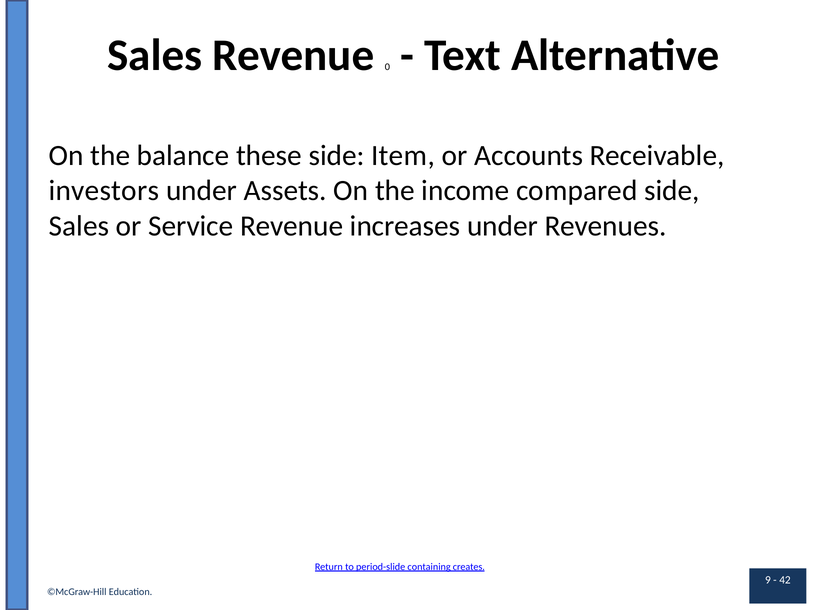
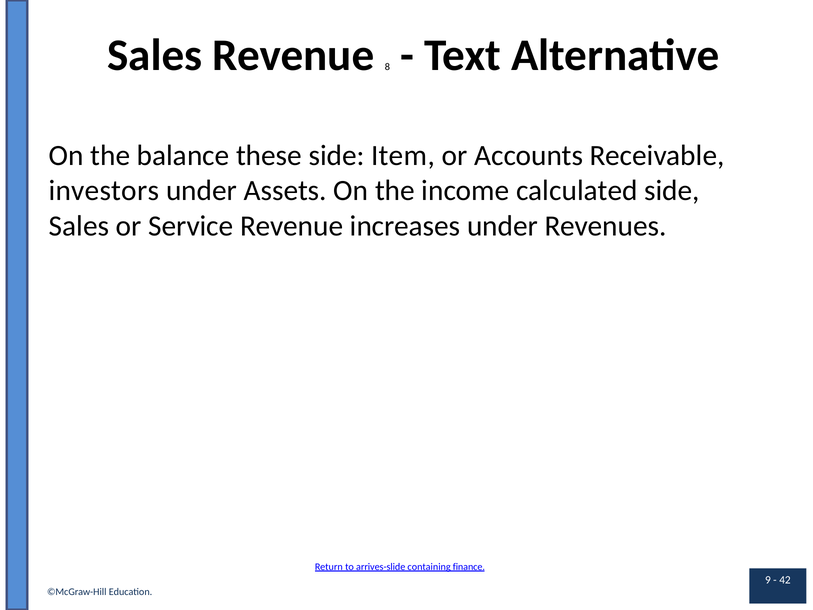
0: 0 -> 8 (387, 67)
compared: compared -> calculated (577, 191)
period-slide: period-slide -> arrives-slide (381, 566)
creates: creates -> finance (469, 566)
